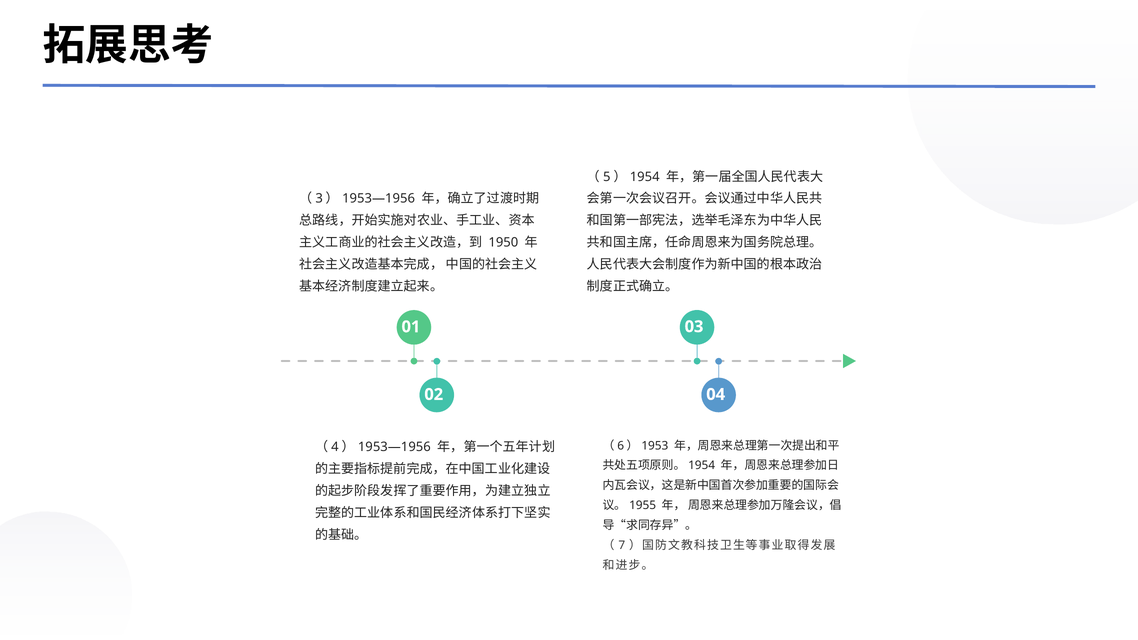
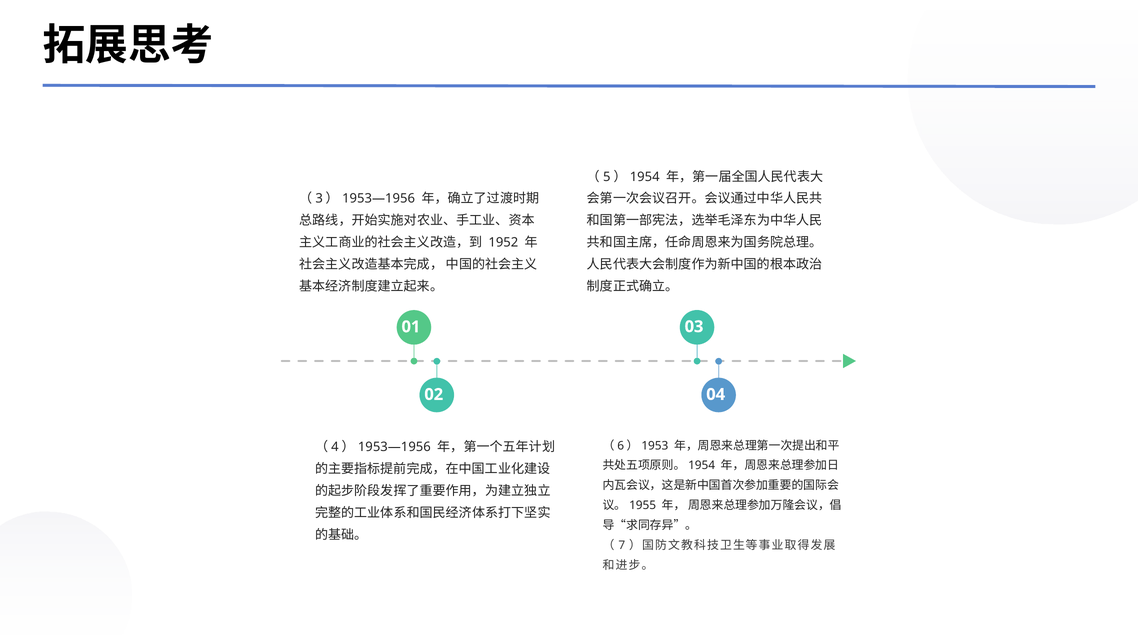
1950: 1950 -> 1952 (503, 243)
